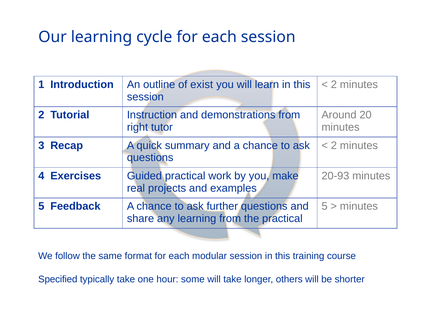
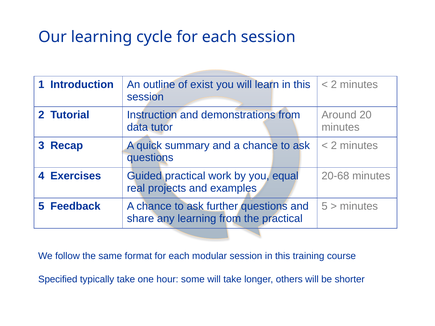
right: right -> data (137, 127)
make: make -> equal (285, 176)
20-93: 20-93 -> 20-68 (335, 176)
